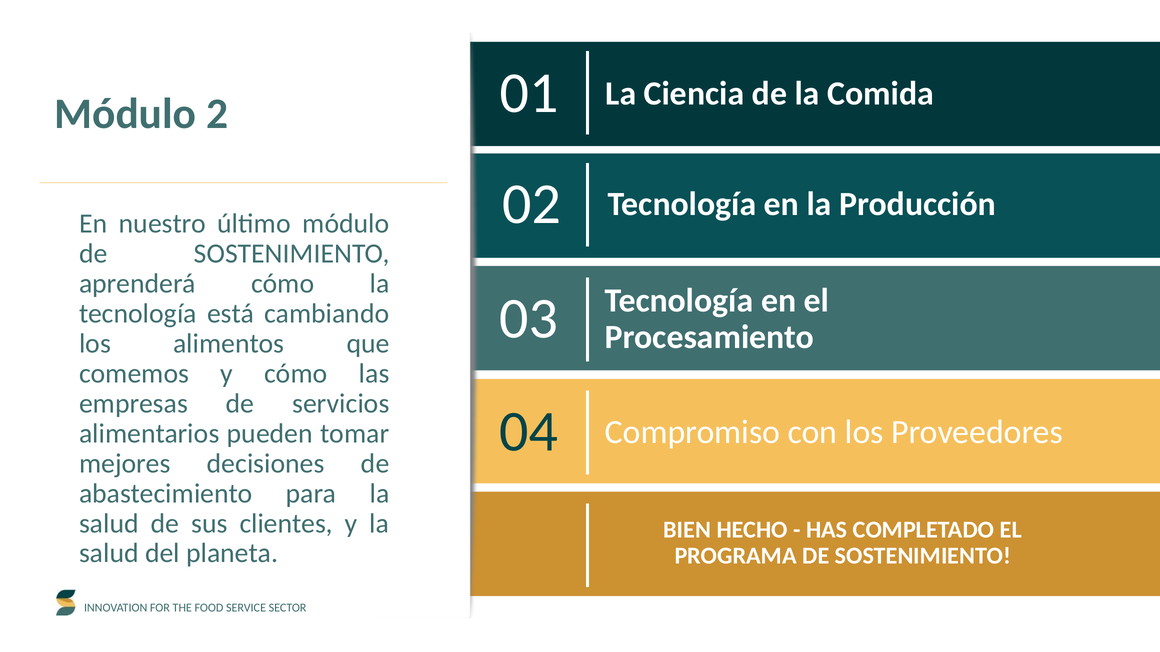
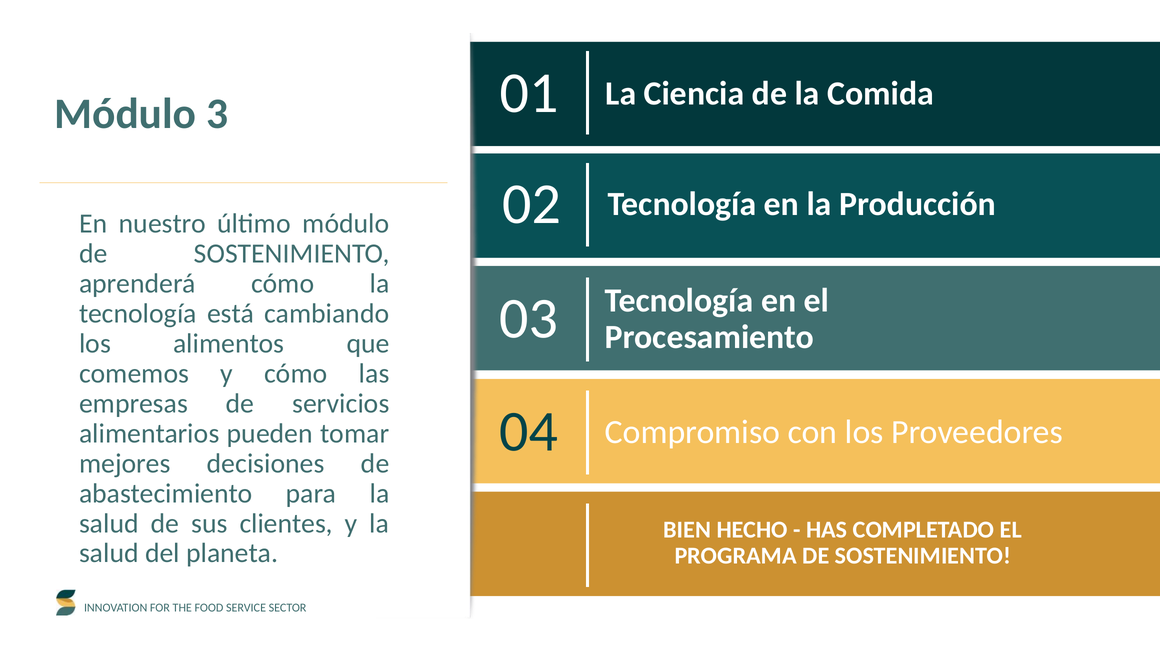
2: 2 -> 3 (217, 114)
